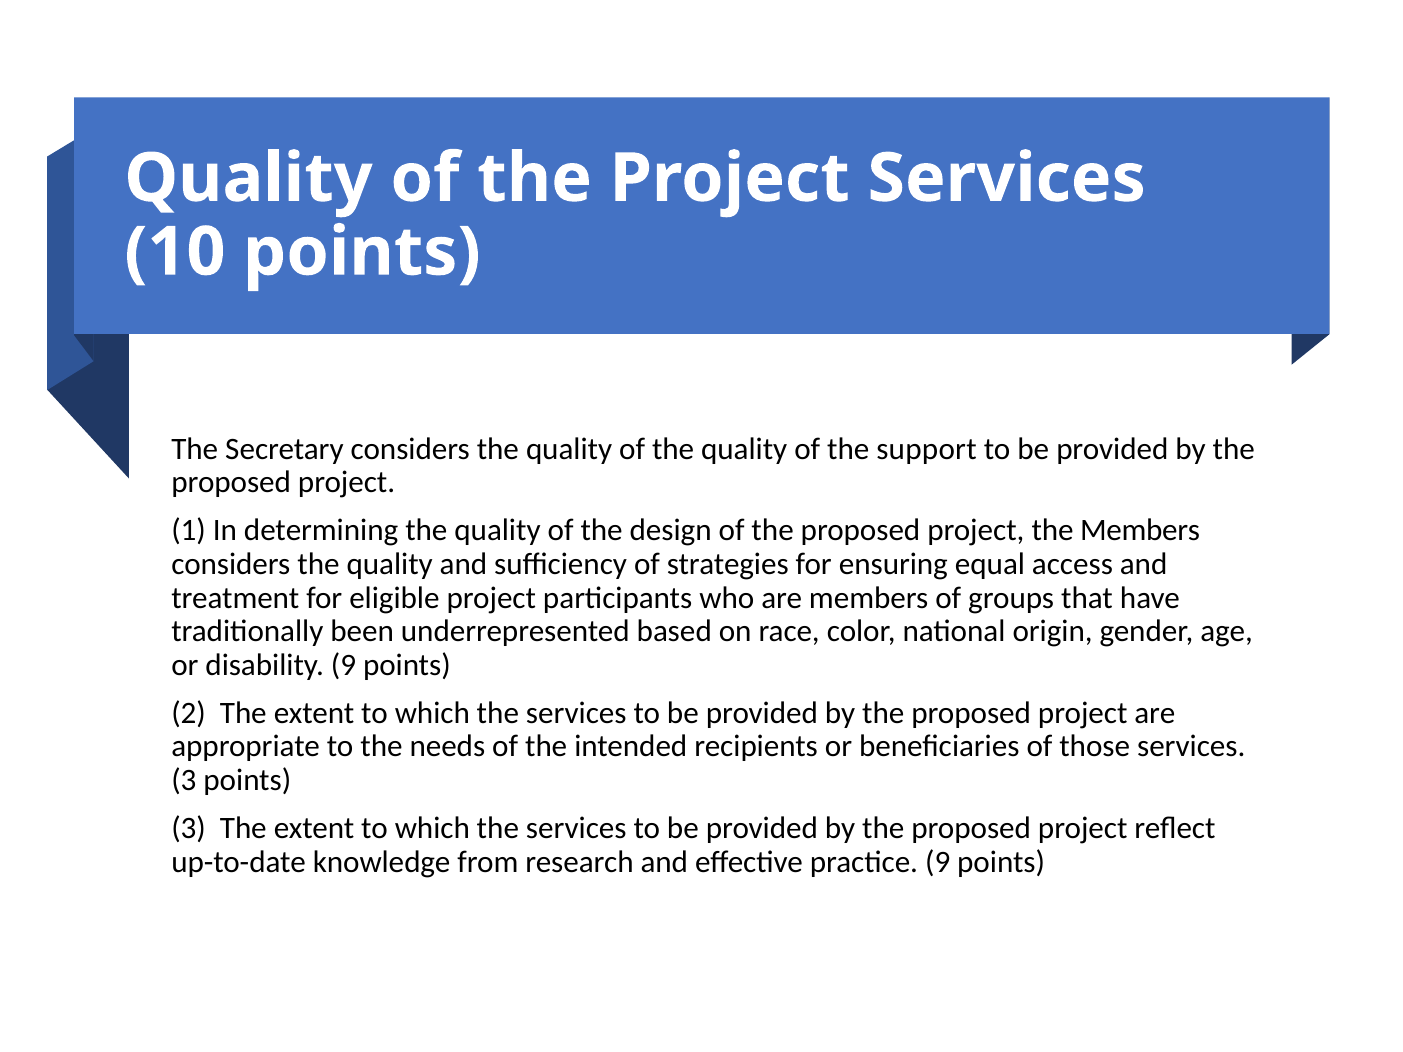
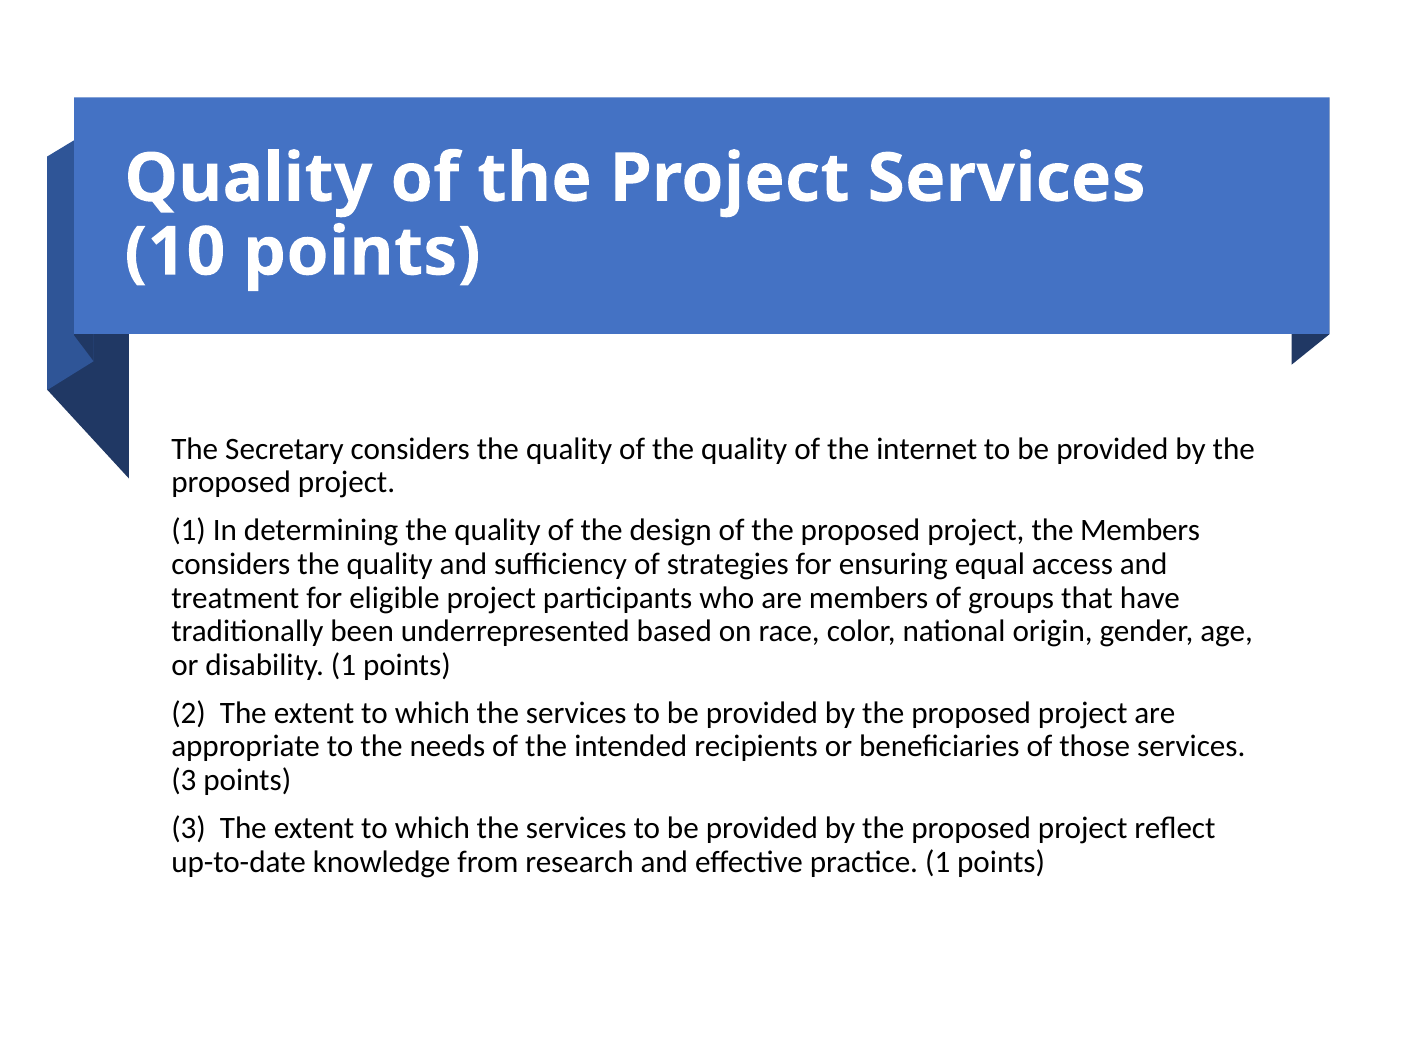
support: support -> internet (927, 449)
disability 9: 9 -> 1 (343, 665)
practice 9: 9 -> 1 (938, 862)
